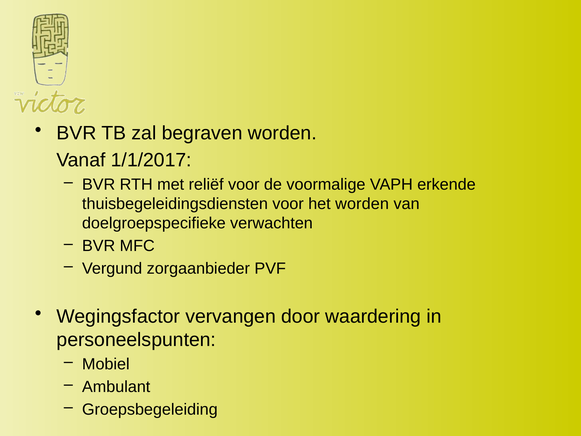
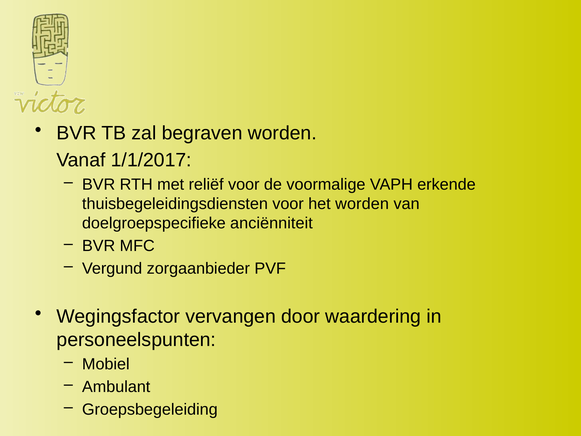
verwachten: verwachten -> anciënniteit (271, 223)
